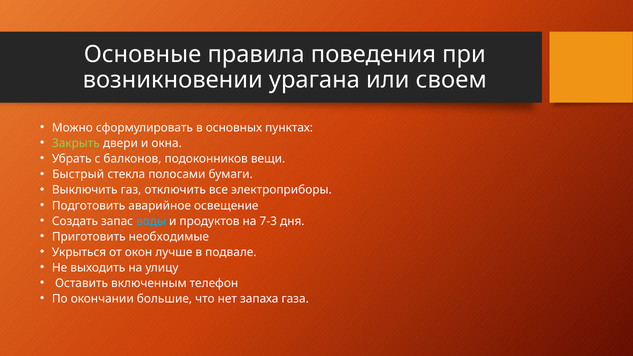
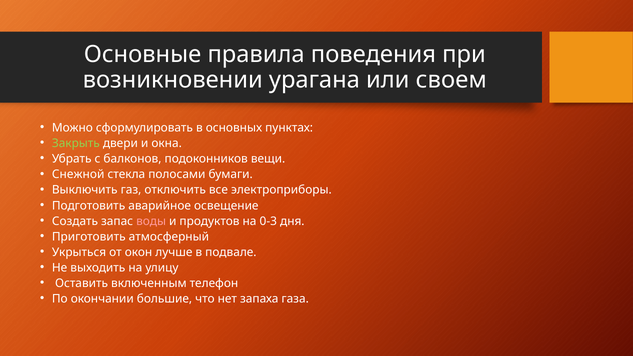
Быстрый: Быстрый -> Снежной (78, 175)
воды colour: light blue -> pink (151, 221)
7-3: 7-3 -> 0-3 (268, 221)
необходимые: необходимые -> атмосферный (169, 237)
